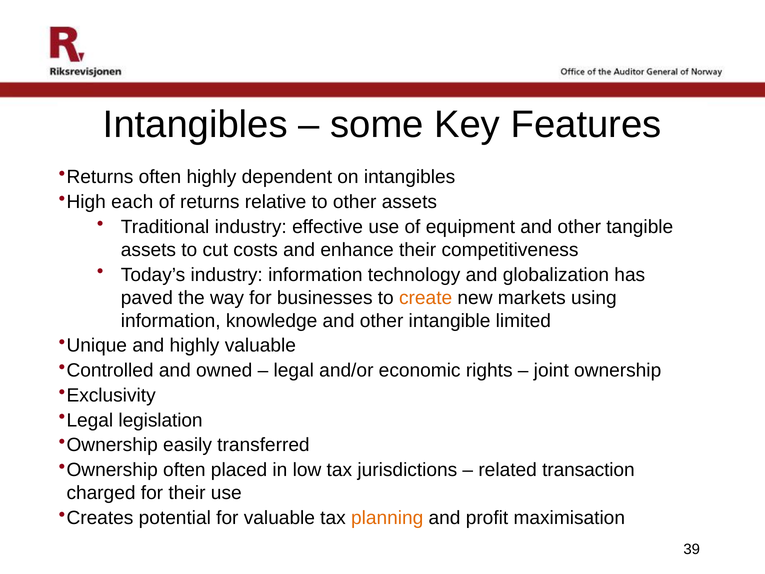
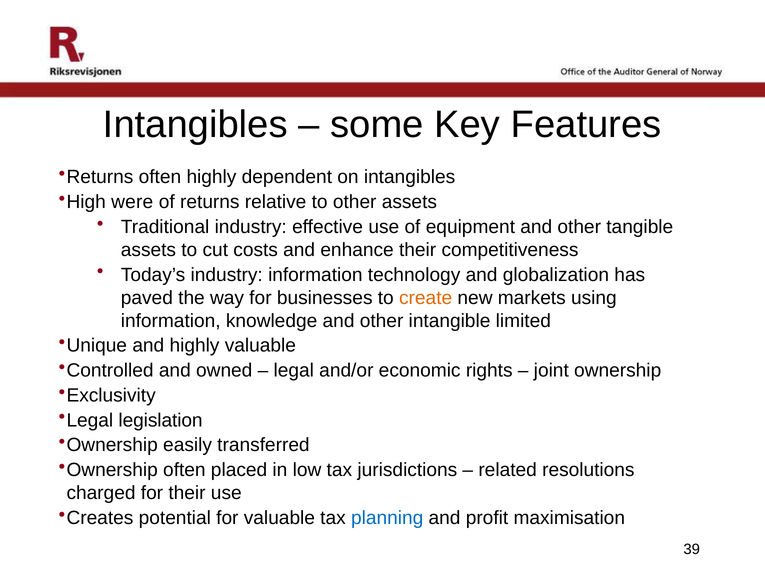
each: each -> were (132, 202)
transaction: transaction -> resolutions (588, 470)
planning colour: orange -> blue (387, 518)
